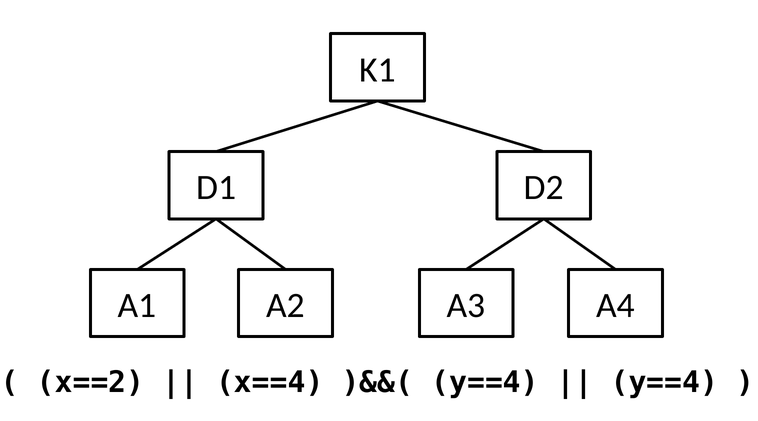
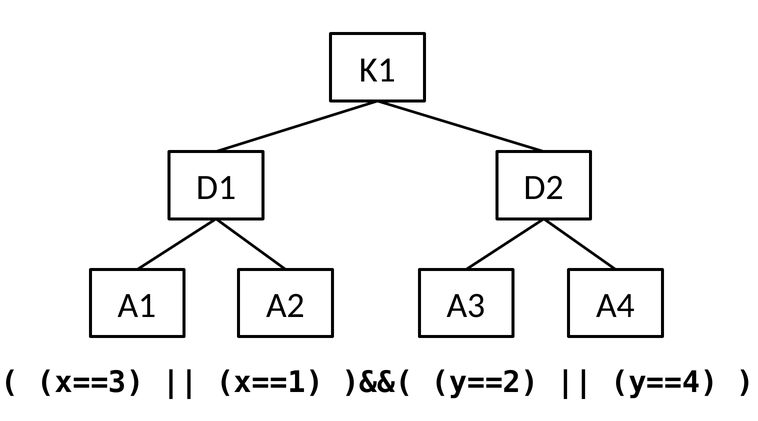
x==2: x==2 -> x==3 (91, 383)
x==4: x==4 -> x==1 (270, 383)
y==4: y==4 -> y==2 (485, 383)
